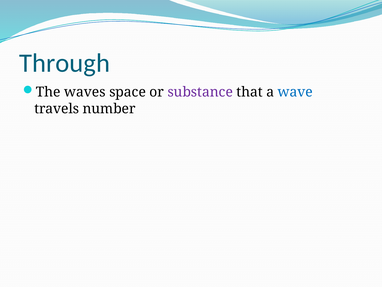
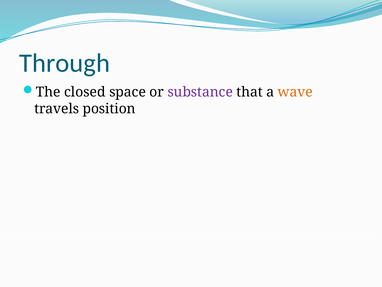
waves: waves -> closed (85, 92)
wave colour: blue -> orange (295, 92)
number: number -> position (109, 109)
